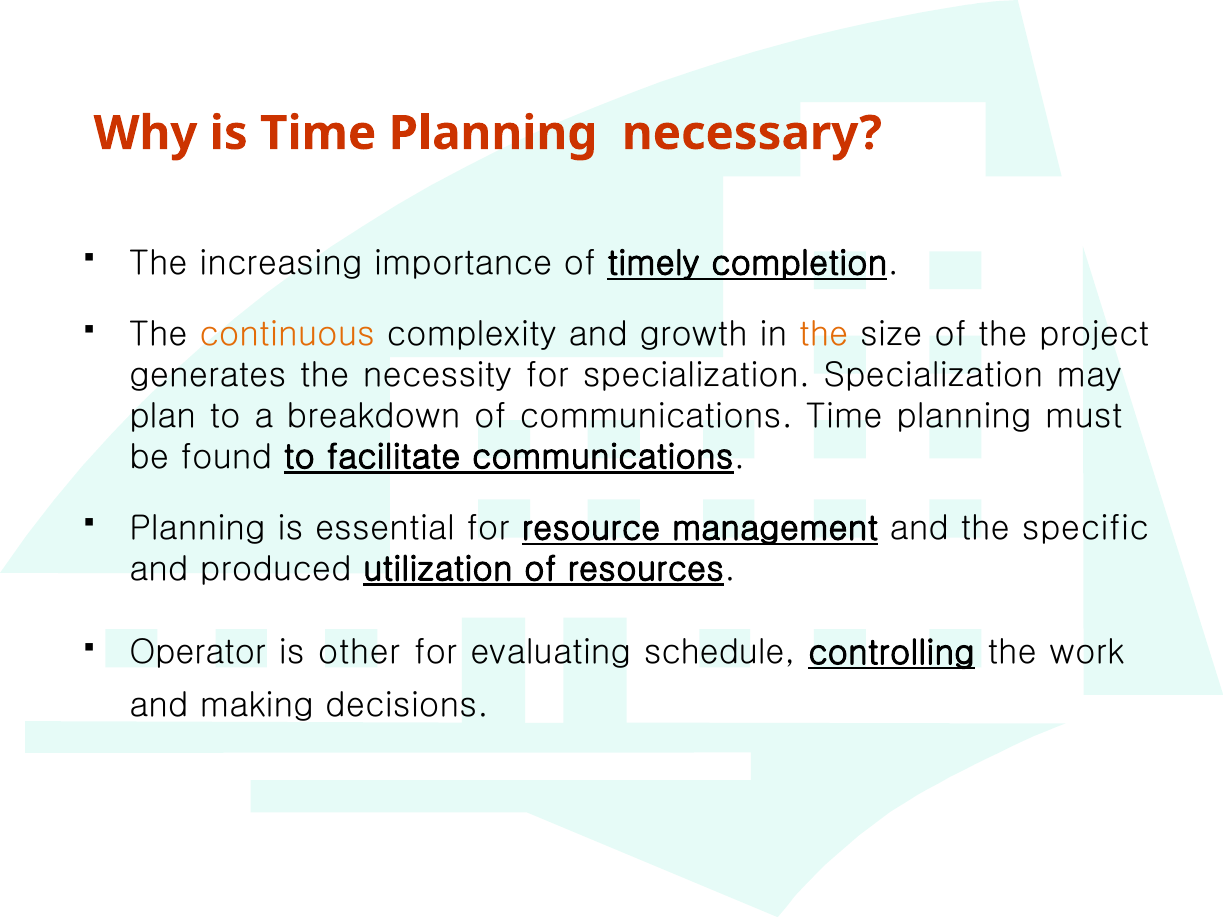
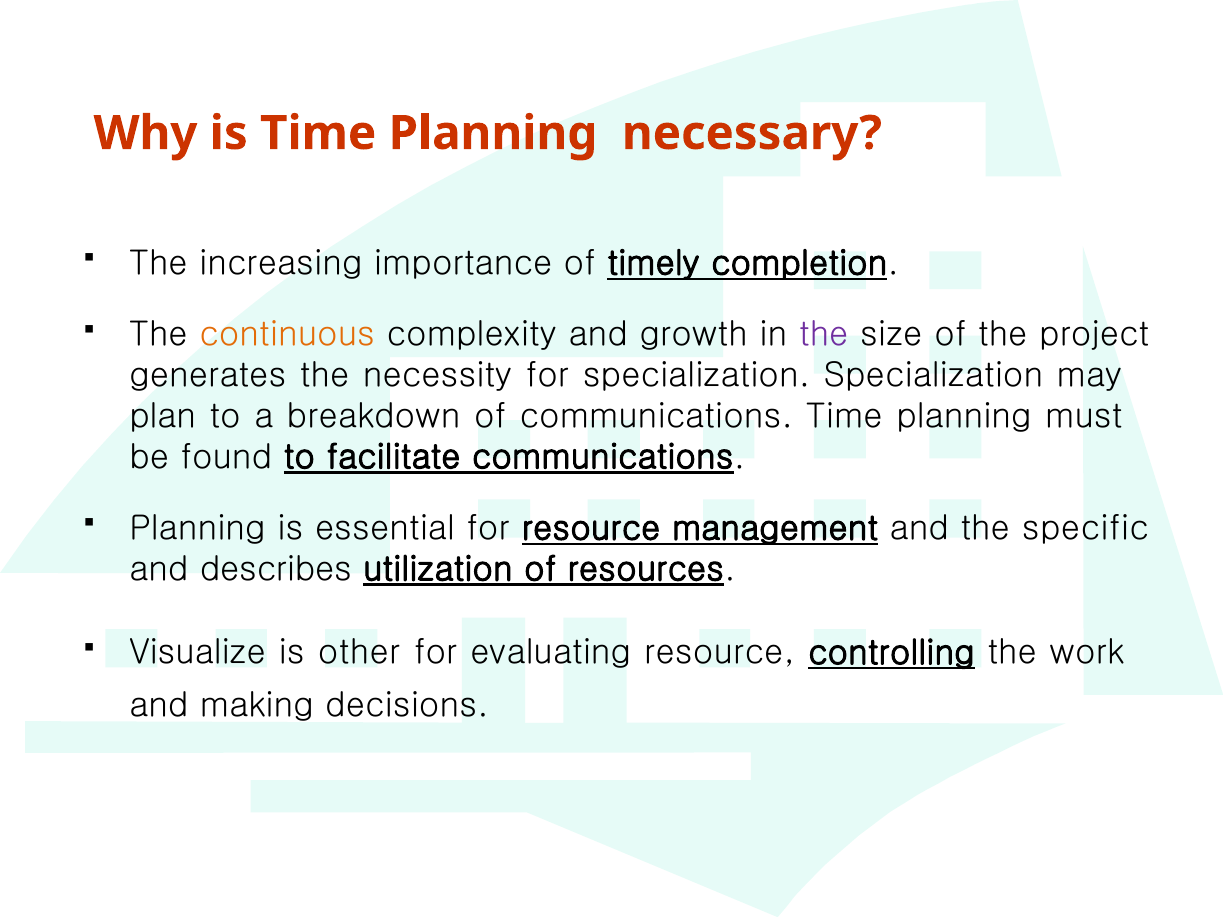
the colour: orange -> purple (824, 335)
produced: produced -> describes (276, 569)
Operator: Operator -> Visualize (198, 653)
evaluating schedule: schedule -> resource (719, 653)
